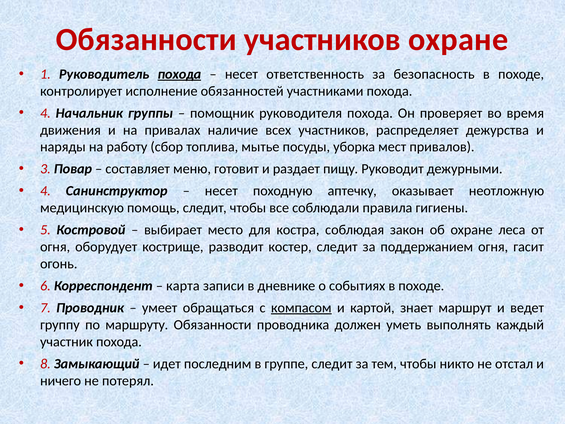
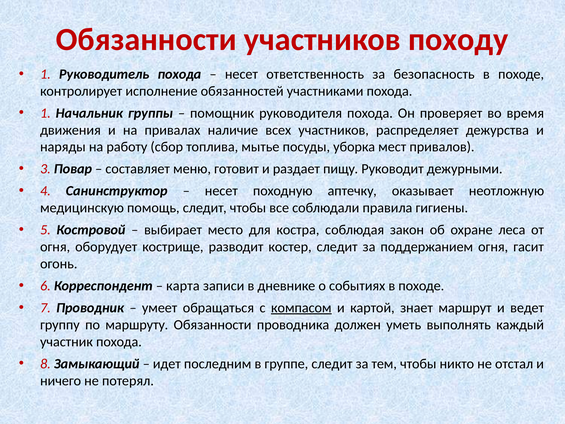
участников охране: охране -> походу (458, 39)
похода underline: present -> none (179, 74)
4: 4 -> 1 (45, 113)
